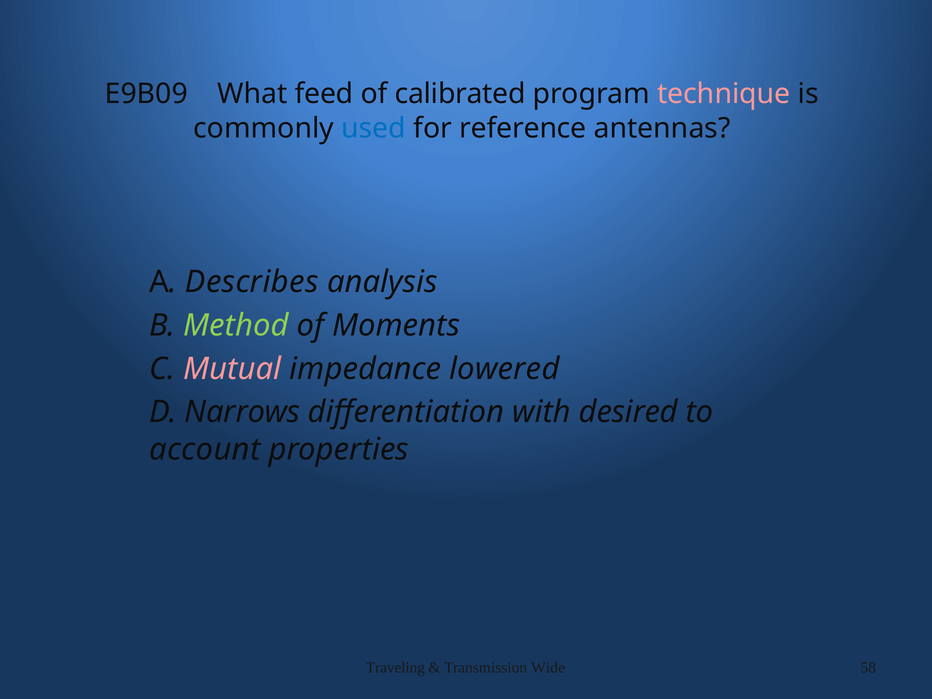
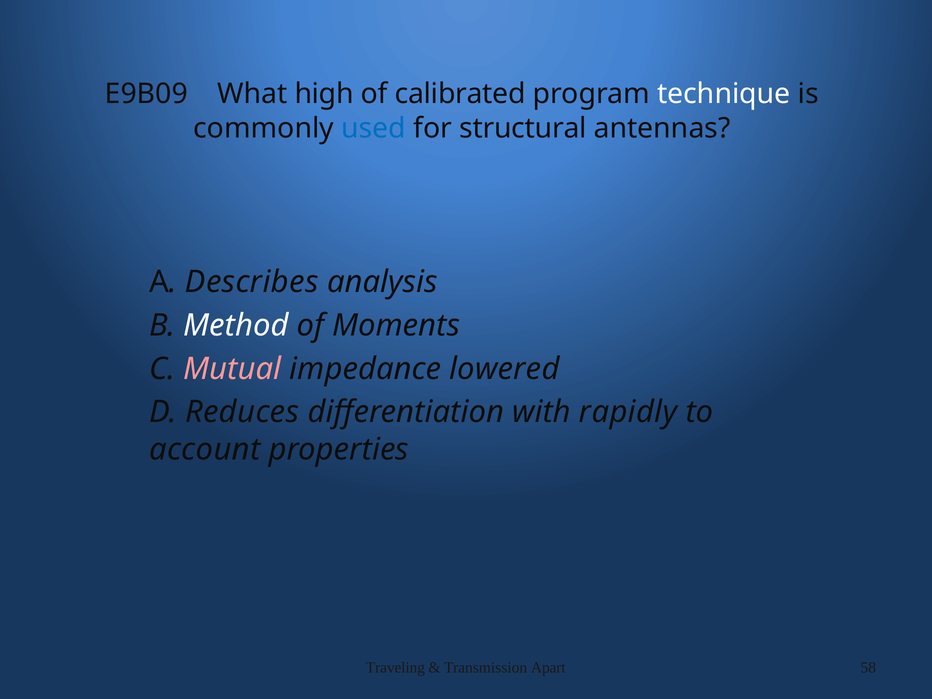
feed: feed -> high (324, 94)
technique colour: pink -> white (724, 94)
reference: reference -> structural (523, 128)
Method colour: light green -> white (236, 325)
Narrows: Narrows -> Reduces (242, 412)
desired: desired -> rapidly (628, 412)
Wide: Wide -> Apart (548, 668)
